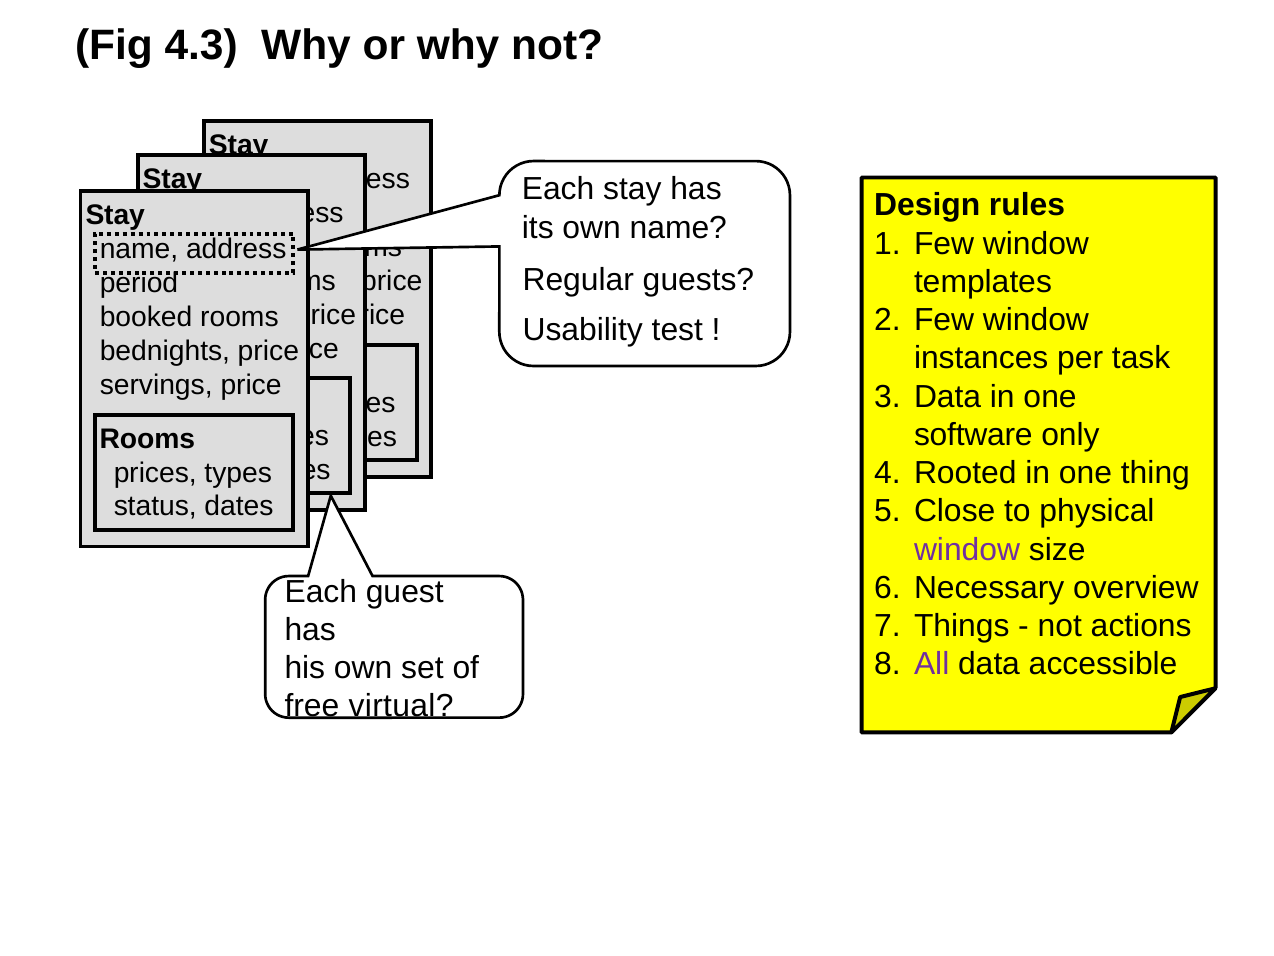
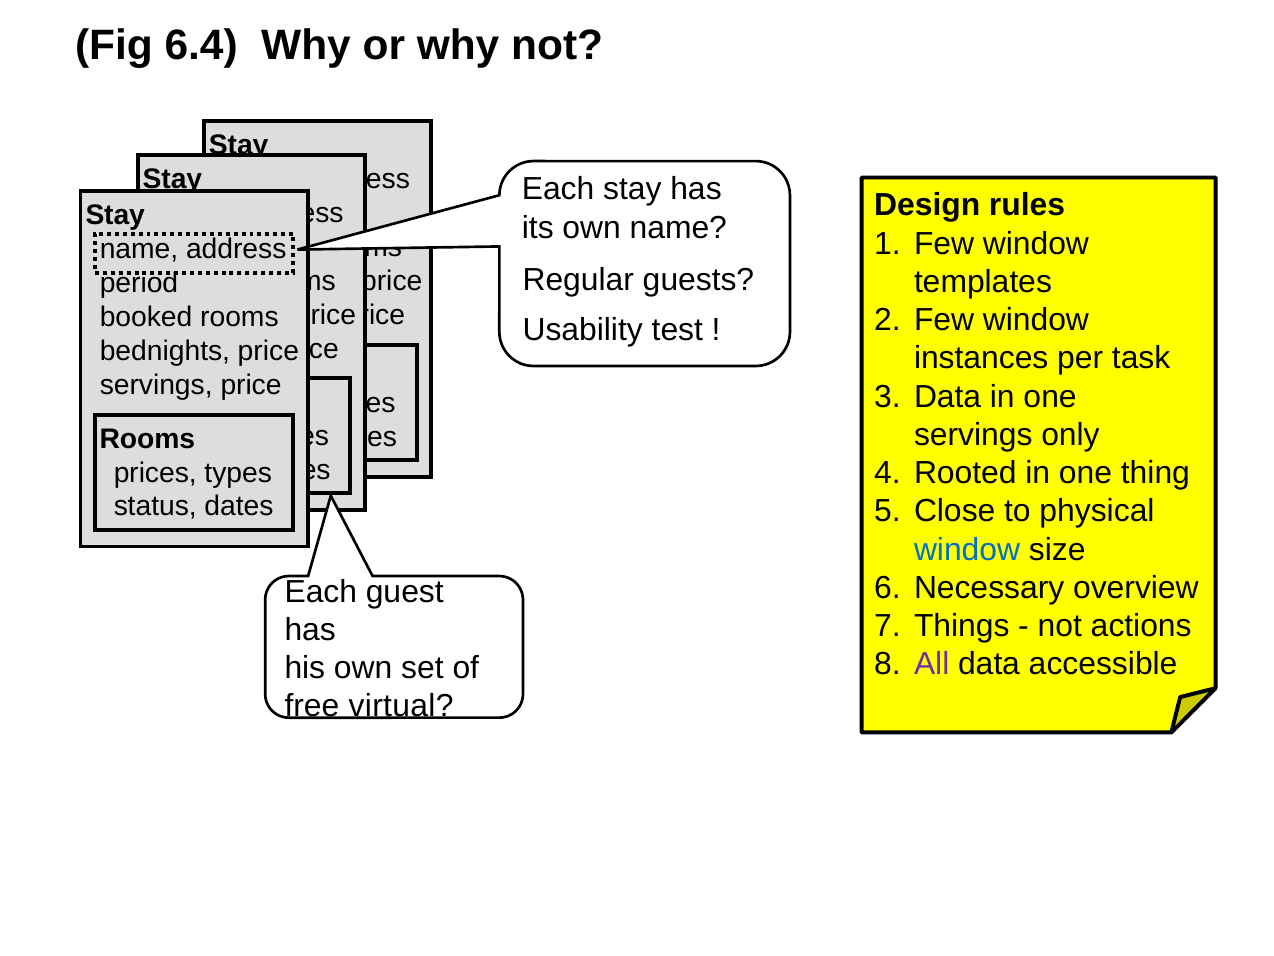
4.3: 4.3 -> 6.4 (201, 46)
software: software -> servings (973, 435)
window colour: purple -> blue (967, 549)
